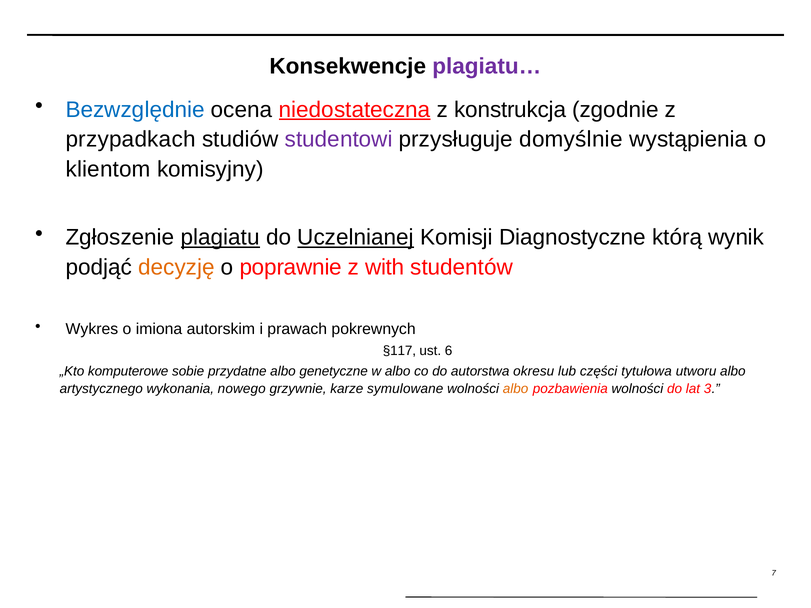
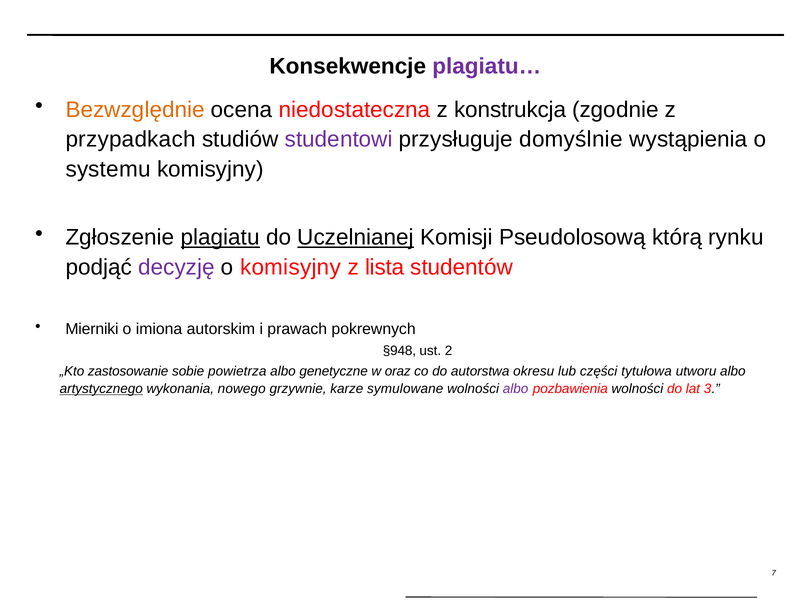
Bezwzględnie colour: blue -> orange (135, 110)
niedostateczna underline: present -> none (355, 110)
klientom: klientom -> systemu (108, 169)
Diagnostyczne: Diagnostyczne -> Pseudolosową (572, 238)
wynik: wynik -> rynku (736, 238)
decyzję colour: orange -> purple (176, 267)
o poprawnie: poprawnie -> komisyjny (291, 267)
with: with -> lista (385, 267)
Wykres: Wykres -> Mierniki (92, 329)
§117: §117 -> §948 (399, 351)
6: 6 -> 2 (449, 351)
komputerowe: komputerowe -> zastosowanie (128, 371)
przydatne: przydatne -> powietrza (237, 371)
w albo: albo -> oraz (398, 371)
artystycznego underline: none -> present (101, 389)
albo colour: orange -> purple (516, 389)
